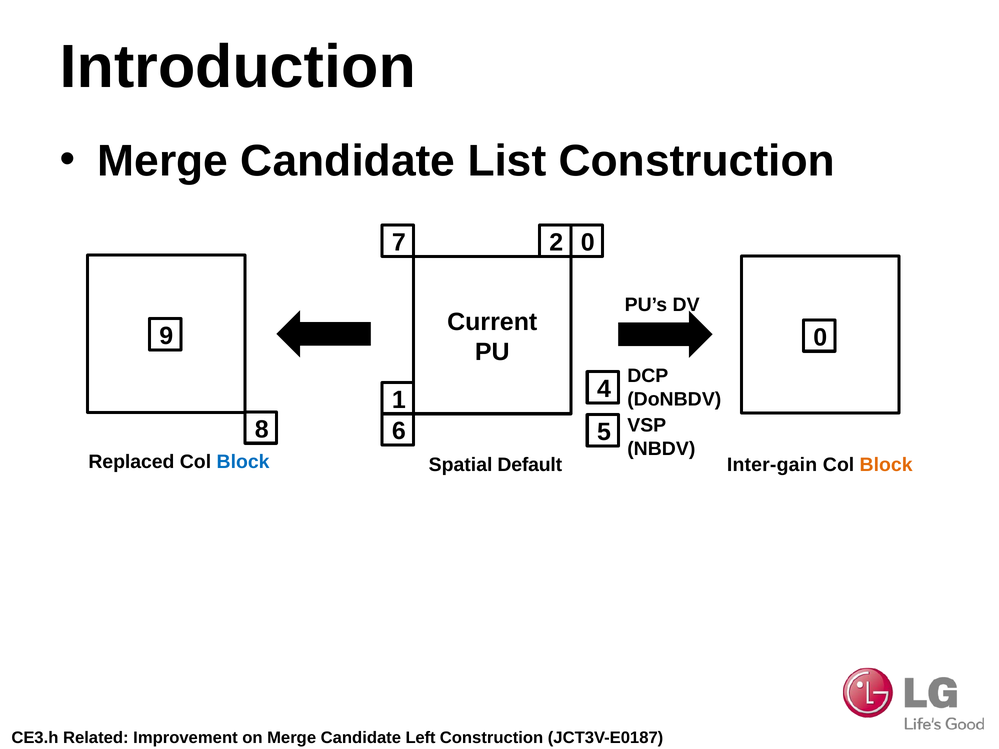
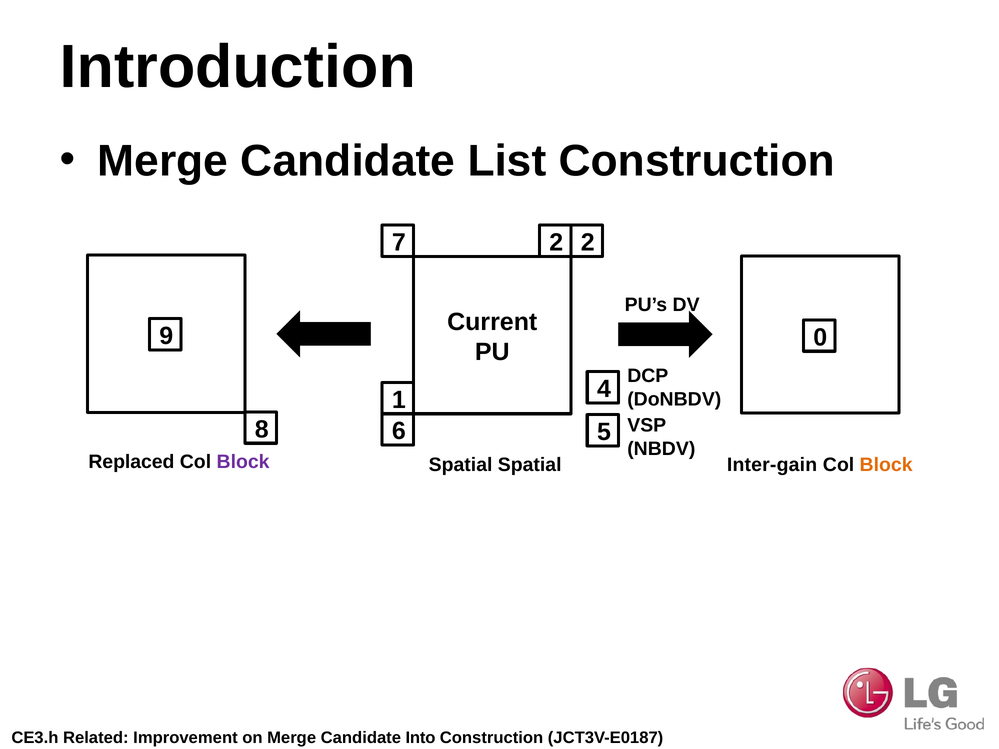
2 0: 0 -> 2 (588, 243)
Block colour: blue -> purple (243, 462)
Spatial Default: Default -> Spatial (530, 465)
Left: Left -> Into (420, 738)
